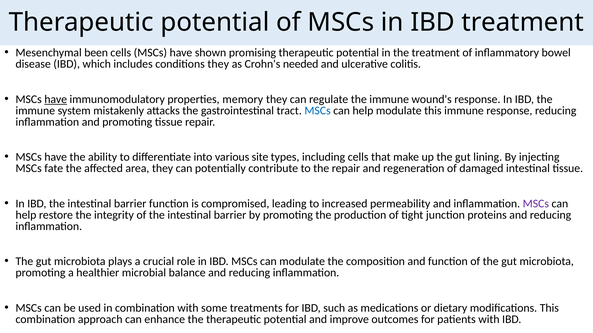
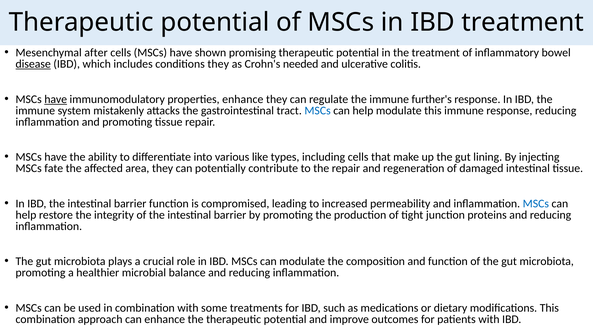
been: been -> after (96, 53)
disease underline: none -> present (33, 64)
properties memory: memory -> enhance (243, 99)
wound's: wound's -> further's (432, 99)
site: site -> like (260, 157)
MSCs colour: purple -> blue (536, 204)
